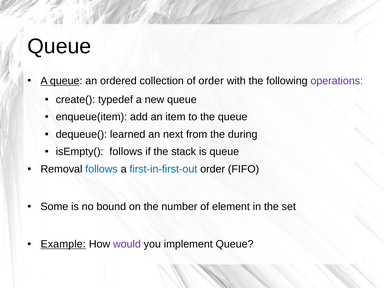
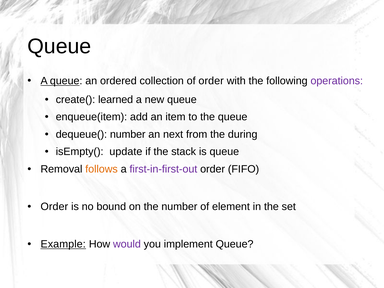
typedef: typedef -> learned (116, 100)
dequeue( learned: learned -> number (128, 134)
isEmpty( follows: follows -> update (126, 152)
follows colour: blue -> orange (102, 169)
first-in-first-out colour: blue -> purple (163, 169)
Some: Some -> Order (54, 207)
